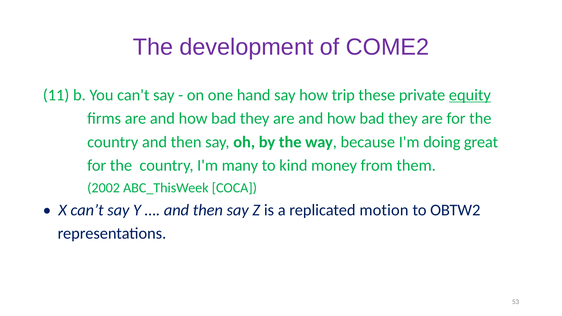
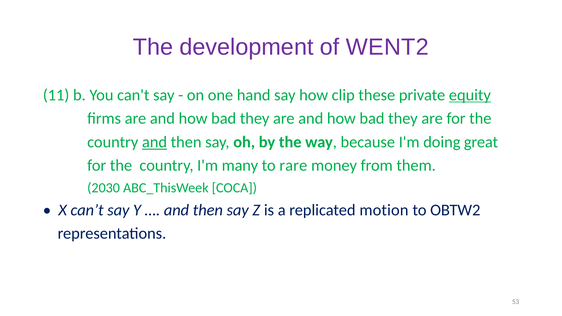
COME2: COME2 -> WENT2 (387, 47)
trip: trip -> clip (343, 95)
and underline: none -> present (155, 142)
kind: kind -> rare (293, 166)
2002: 2002 -> 2030 (104, 188)
